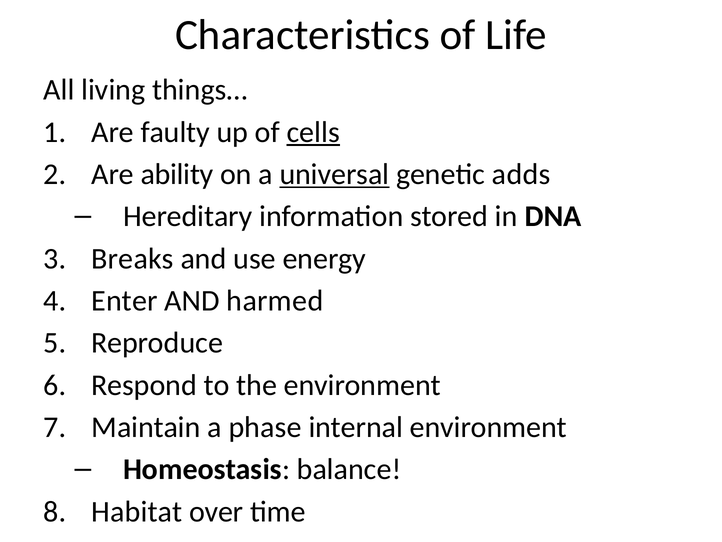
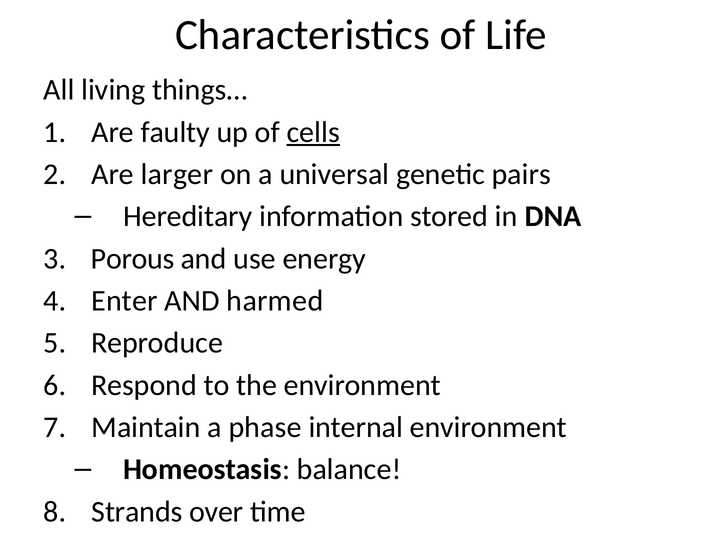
ability: ability -> larger (177, 174)
universal underline: present -> none (334, 174)
adds: adds -> pairs (521, 174)
Breaks: Breaks -> Porous (133, 258)
Habitat: Habitat -> Strands (137, 511)
